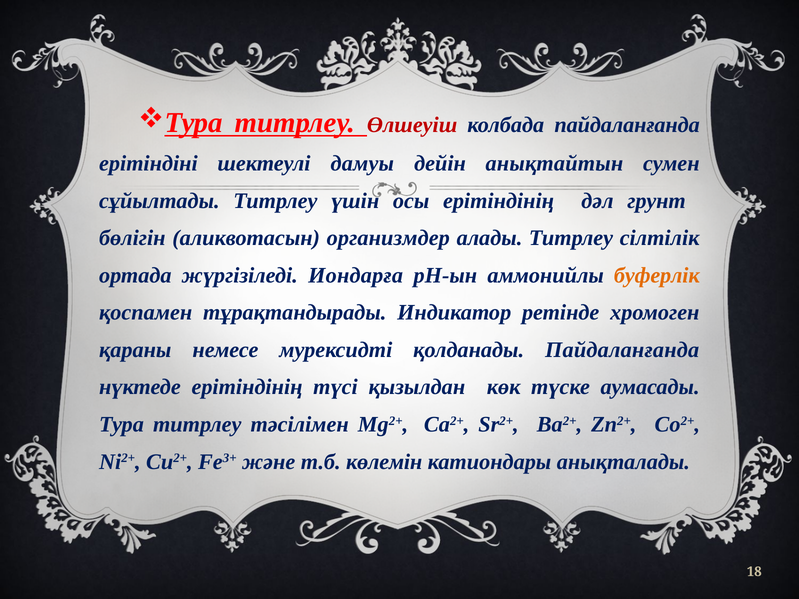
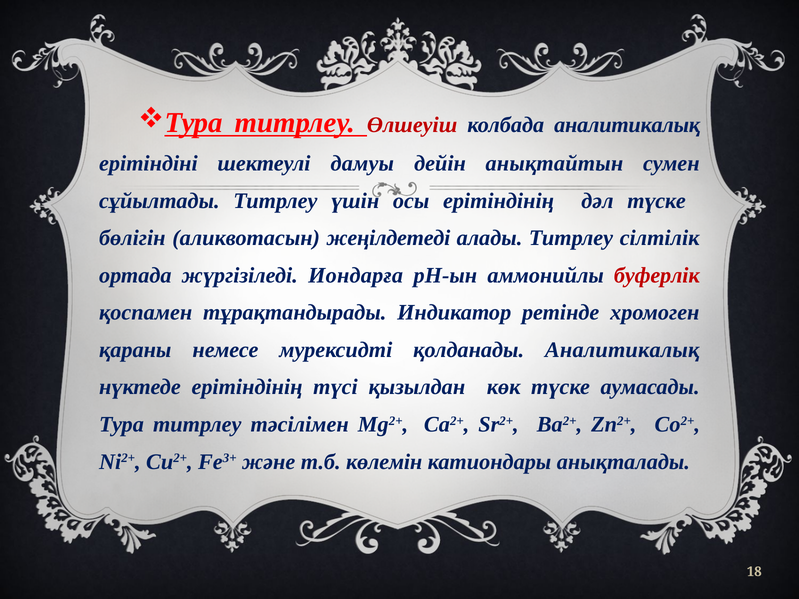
колбада пайдаланғанда: пайдаланғанда -> аналитикалық (627, 125)
дәл грунт: грунт -> түске (657, 201)
организмдер: организмдер -> жеңілдетеді (388, 238)
буферлік colour: orange -> red (657, 275)
қолданады Пайдаланғанда: Пайдаланғанда -> Аналитикалық (622, 350)
